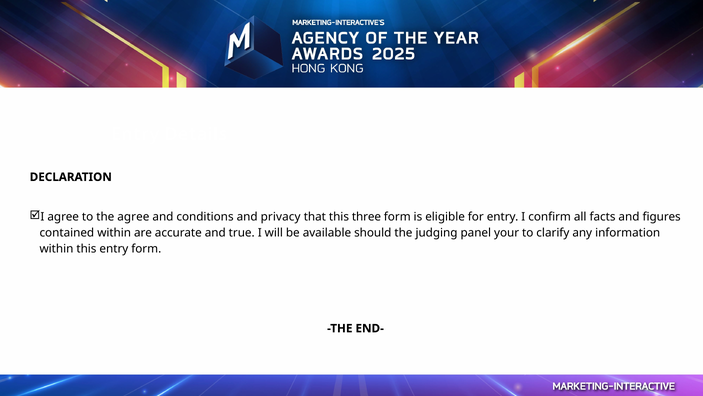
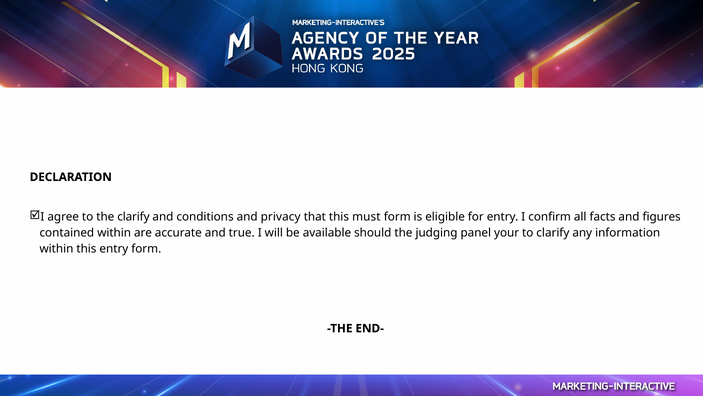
the agree: agree -> clarify (133, 217)
three: three -> must (366, 217)
